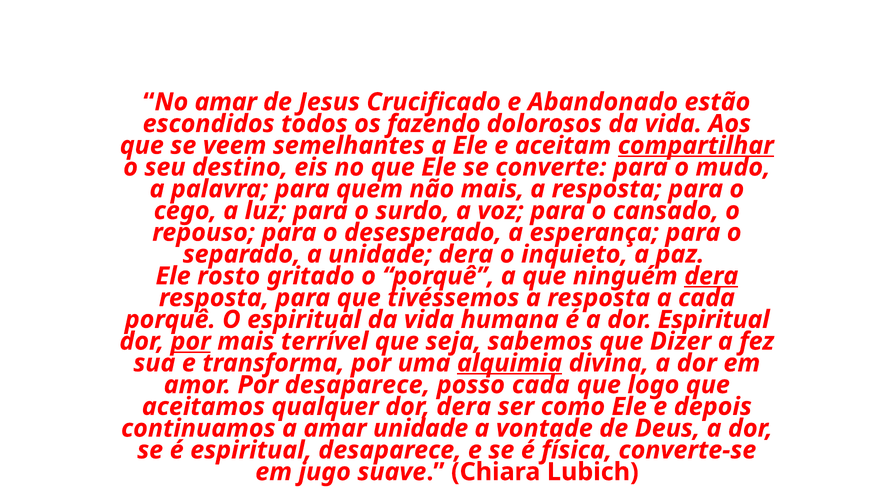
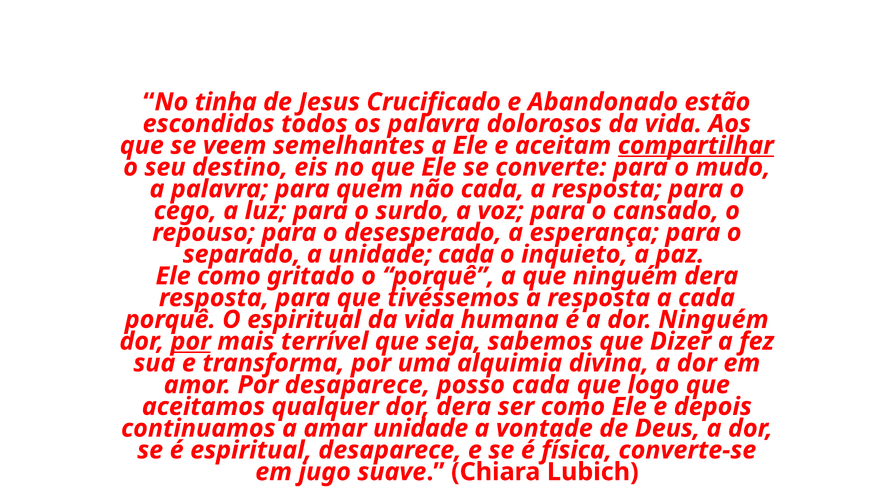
No amar: amar -> tinha (226, 102)
os fazendo: fazendo -> palavra (434, 124)
não mais: mais -> cada (492, 189)
unidade dera: dera -> cada (466, 254)
Ele rosto: rosto -> como (229, 276)
dera underline: present -> none (711, 276)
dor Espiritual: Espiritual -> Ninguém (713, 320)
alquimia underline: present -> none (510, 363)
